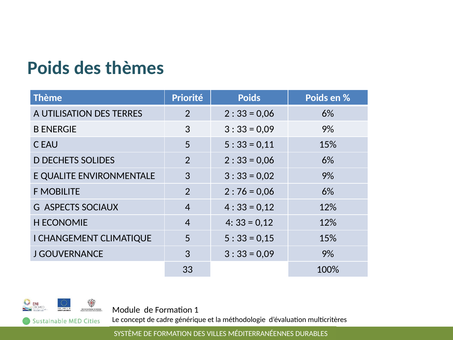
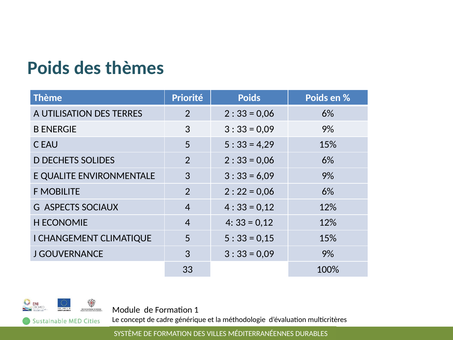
0,11: 0,11 -> 4,29 (265, 145)
0,02: 0,02 -> 6,09 (265, 176)
76: 76 -> 22 (242, 191)
